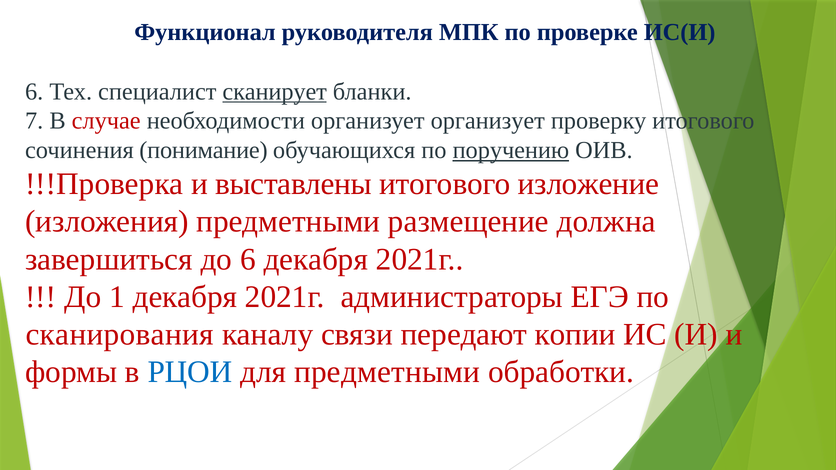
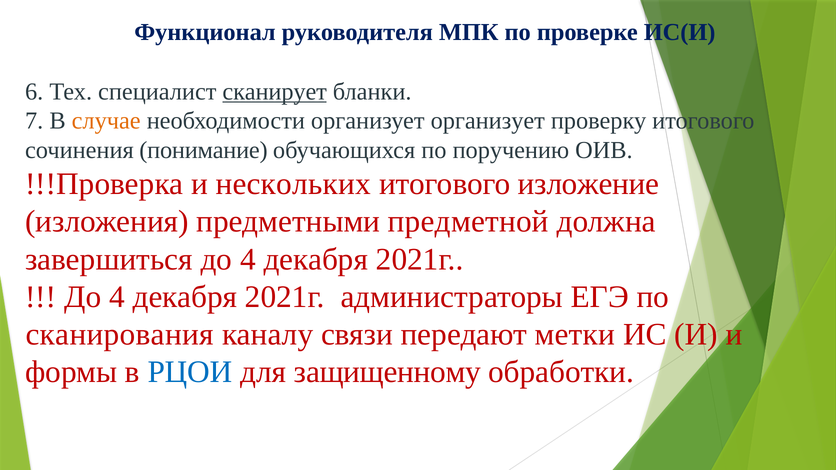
случае colour: red -> orange (106, 121)
поручению underline: present -> none (511, 150)
выставлены: выставлены -> нескольких (293, 184)
размещение: размещение -> предметной (468, 222)
завершиться до 6: 6 -> 4 (248, 259)
1: 1 -> 4 (117, 297)
копии: копии -> метки (575, 335)
для предметными: предметными -> защищенному (387, 372)
